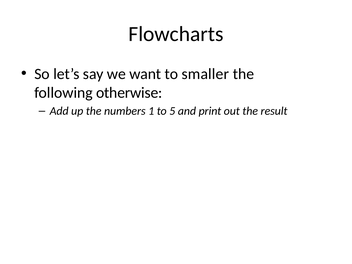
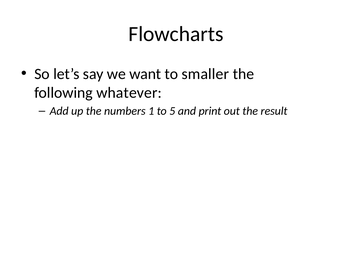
otherwise: otherwise -> whatever (129, 93)
